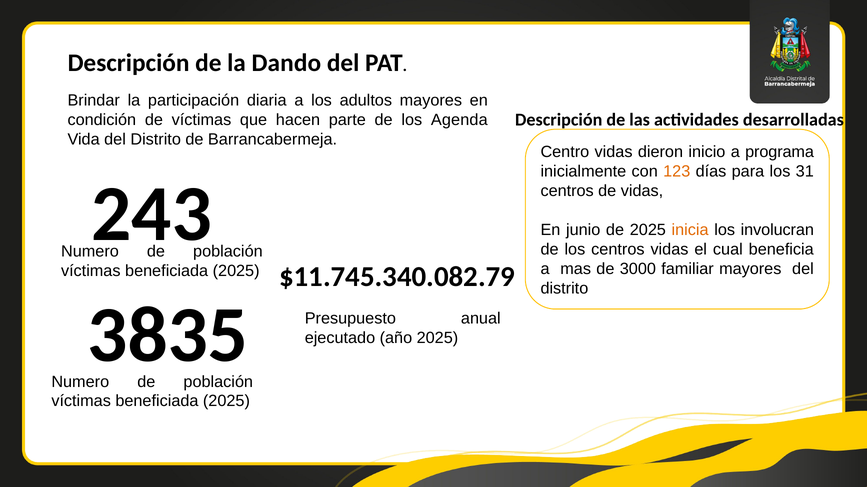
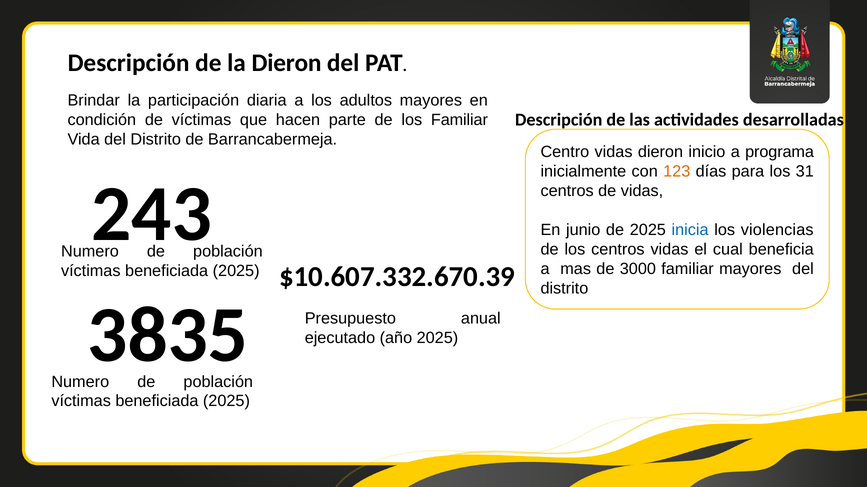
la Dando: Dando -> Dieron (287, 63)
los Agenda: Agenda -> Familiar (459, 120)
inicia colour: orange -> blue (690, 230)
involucran: involucran -> violencias (777, 230)
$11.745.340.082.79: $11.745.340.082.79 -> $10.607.332.670.39 (397, 277)
